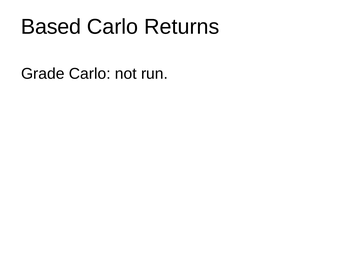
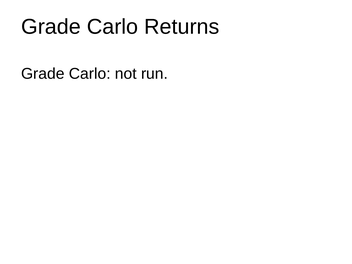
Based: Based -> Grade (51, 27)
